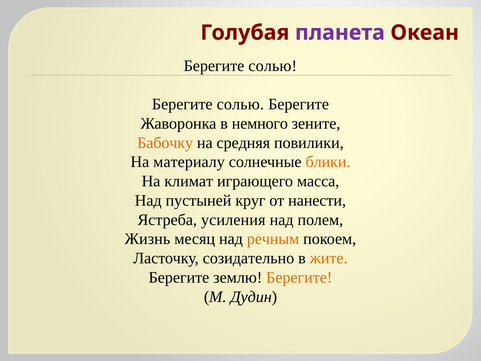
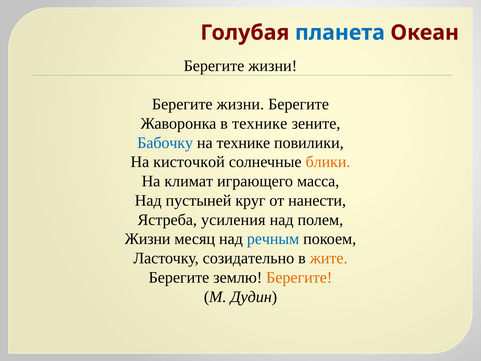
планета colour: purple -> blue (340, 33)
солью: солью -> жизни (273, 66)
солью: солью -> жизни (240, 104)
в немного: немного -> технике (260, 123)
Бабочку colour: orange -> blue (165, 143)
на средняя: средняя -> технике (243, 143)
материалу: материалу -> кисточкой (189, 162)
Жизнь: Жизнь -> Жизни (148, 239)
речным colour: orange -> blue (273, 239)
